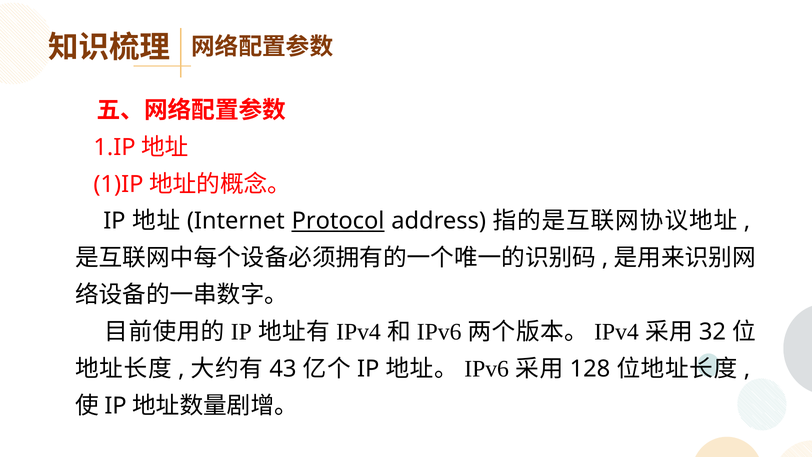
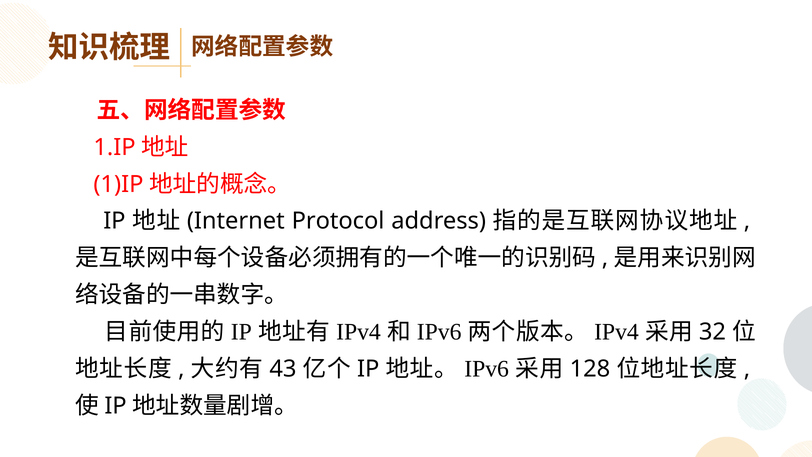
Protocol underline: present -> none (338, 221)
